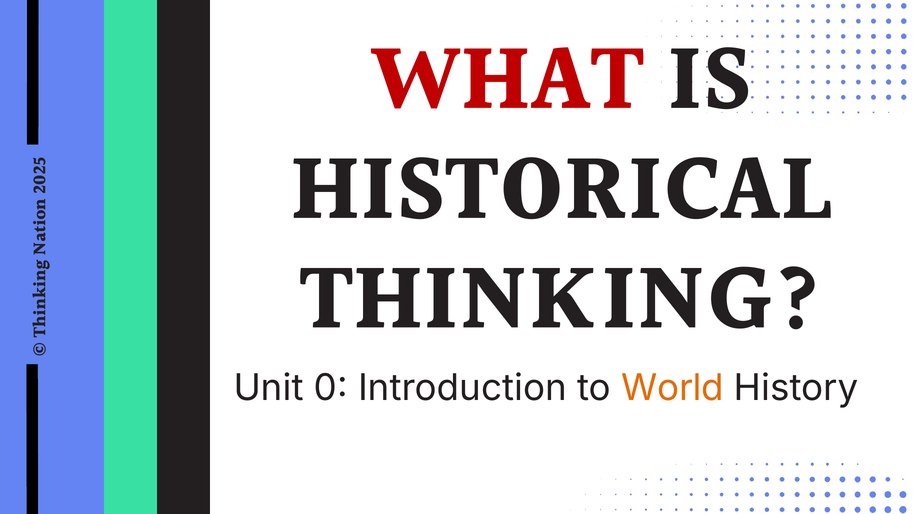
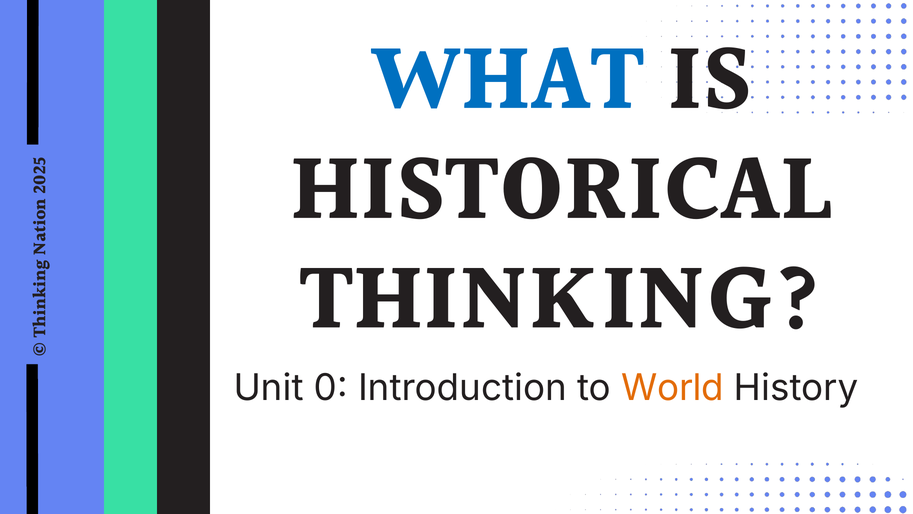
WHAT colour: red -> blue (508, 82)
